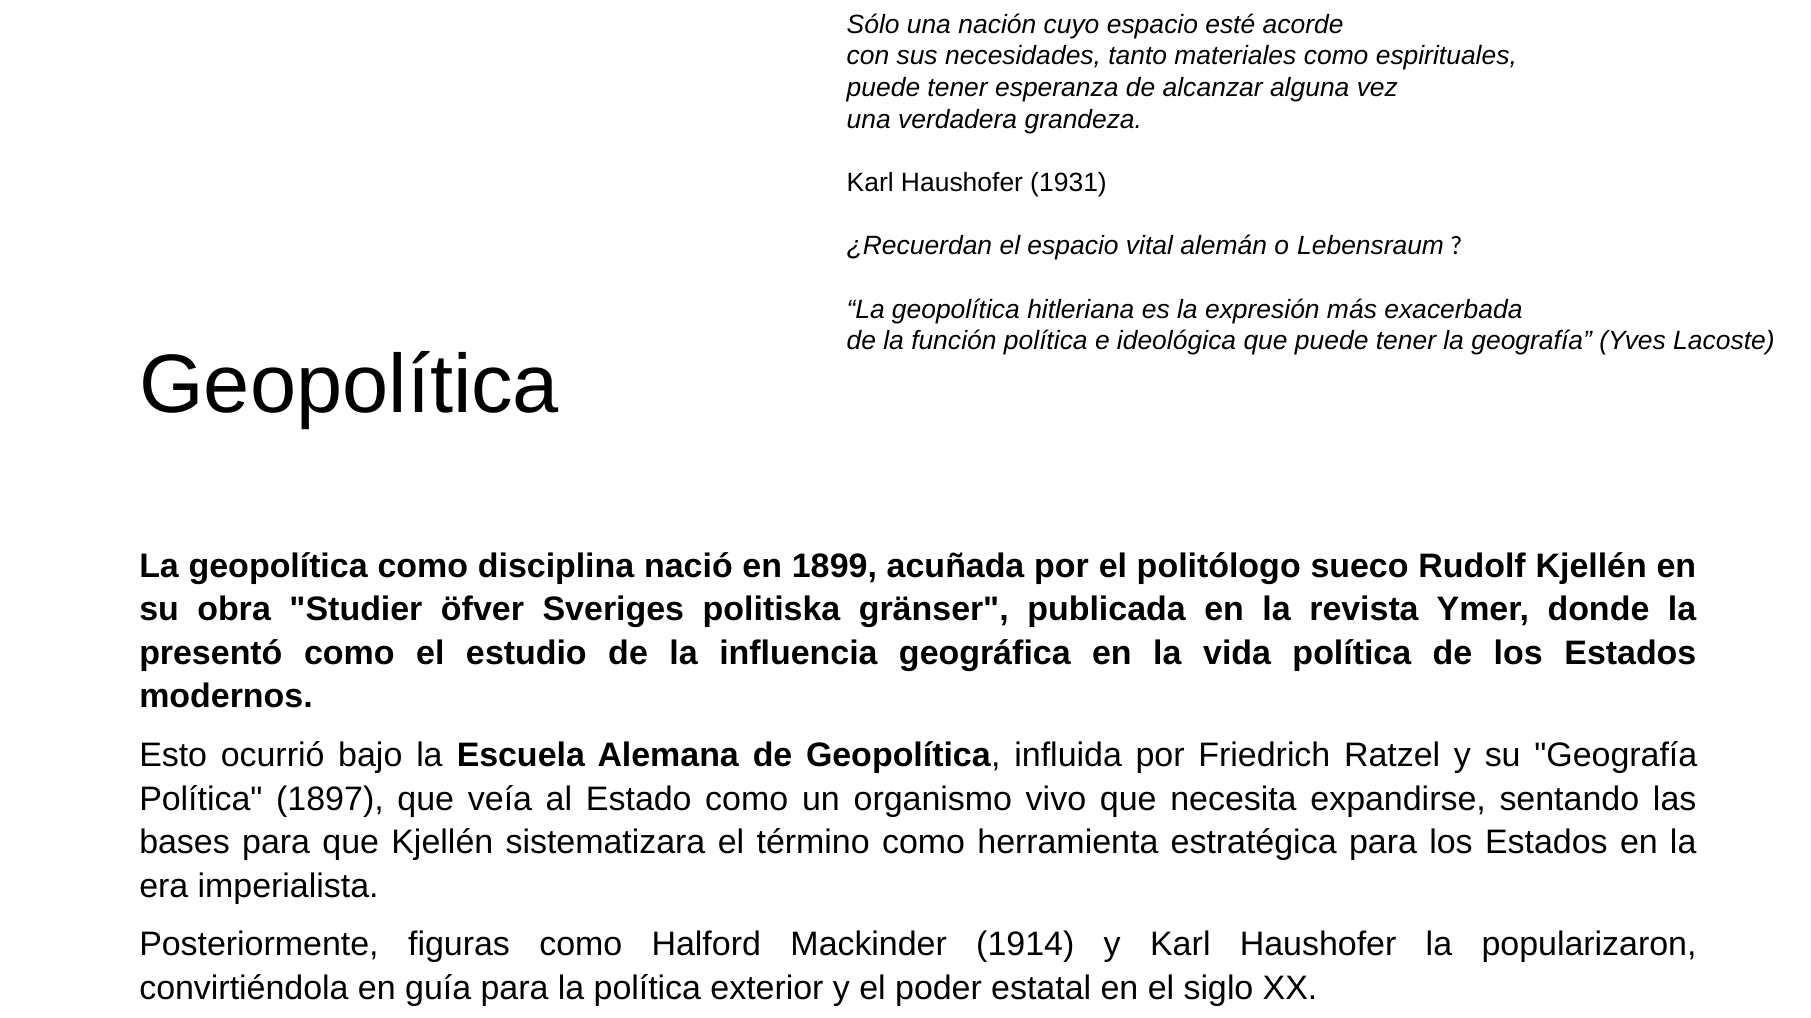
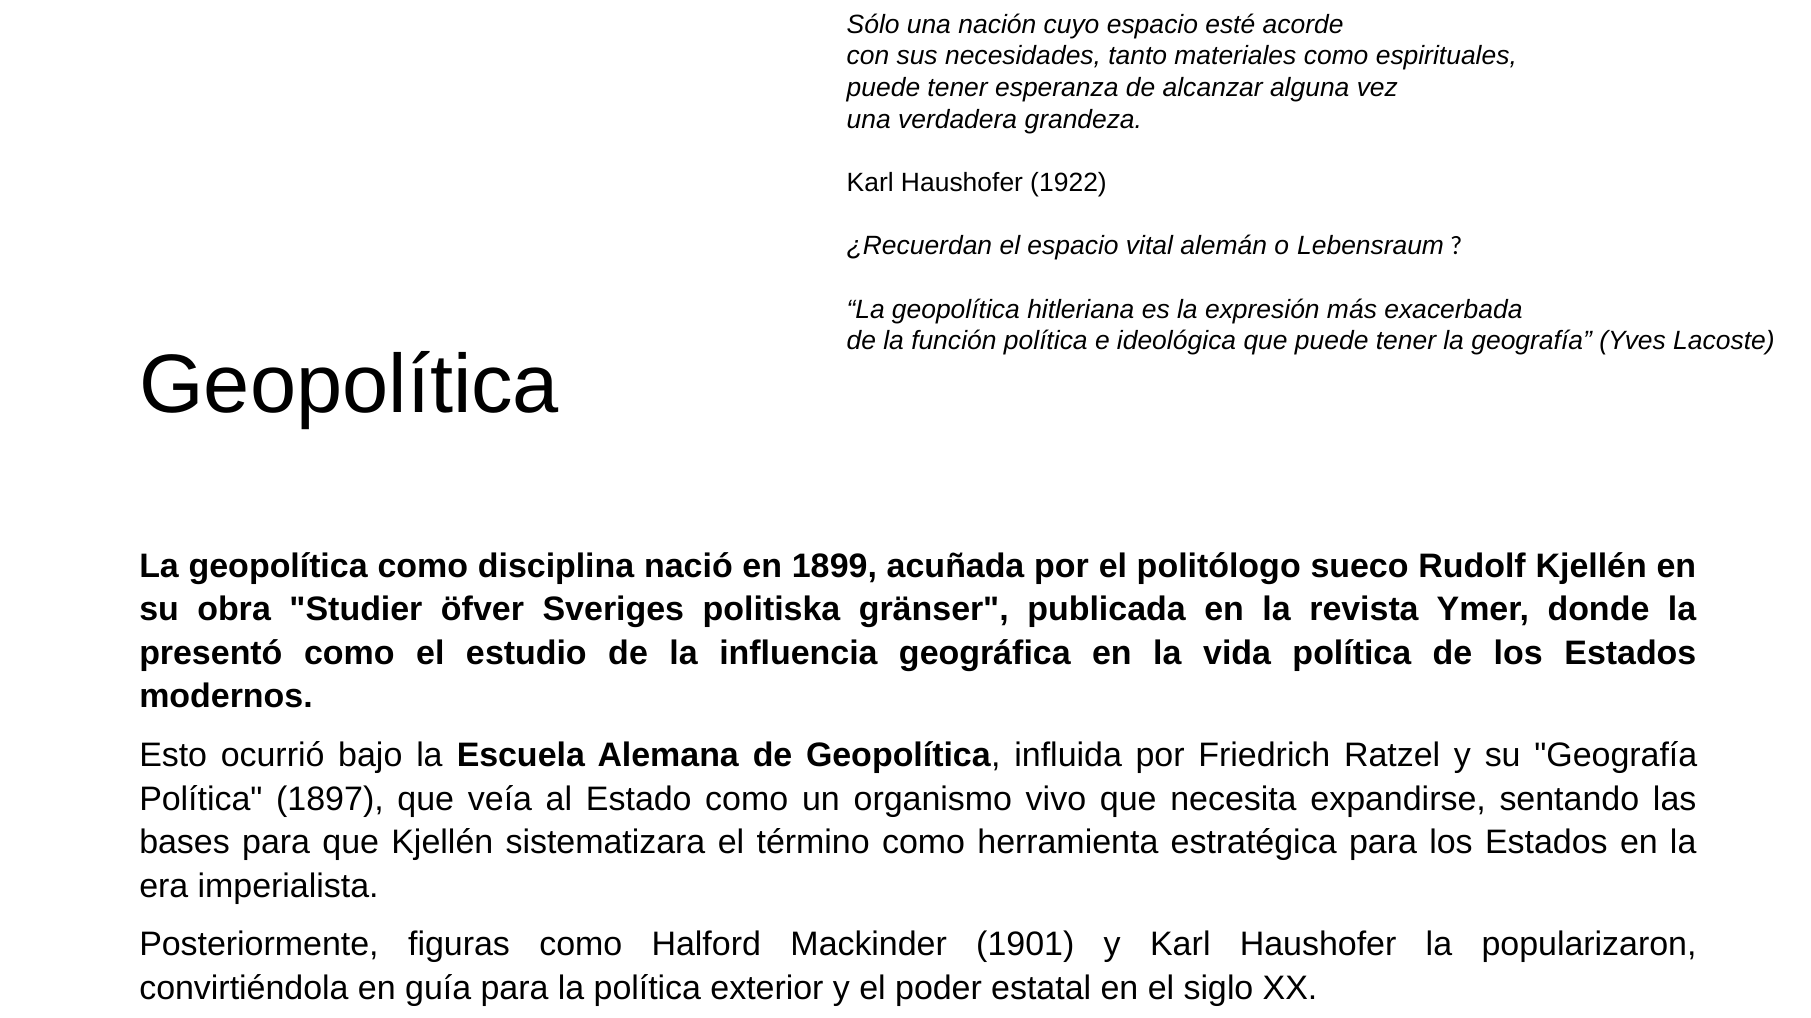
1931: 1931 -> 1922 (1068, 183)
1914: 1914 -> 1901 (1025, 945)
